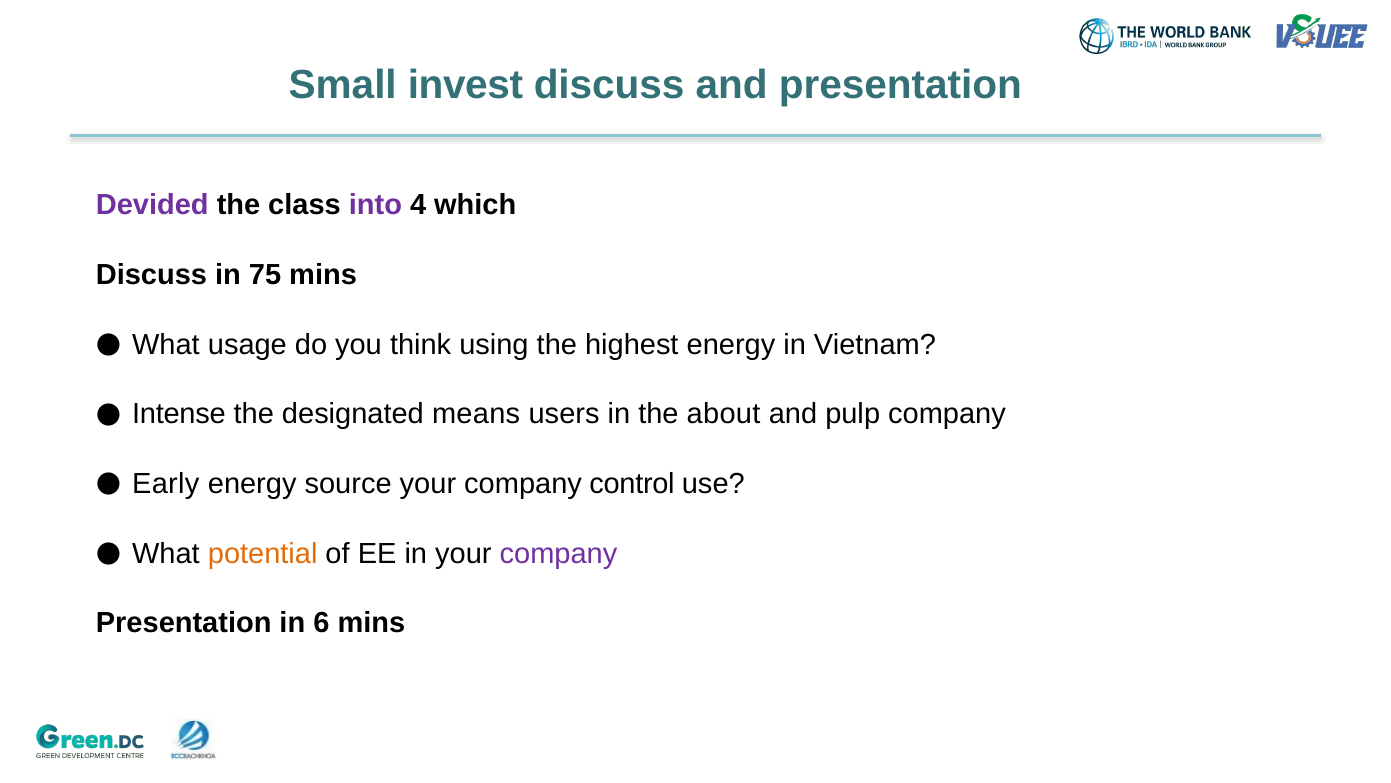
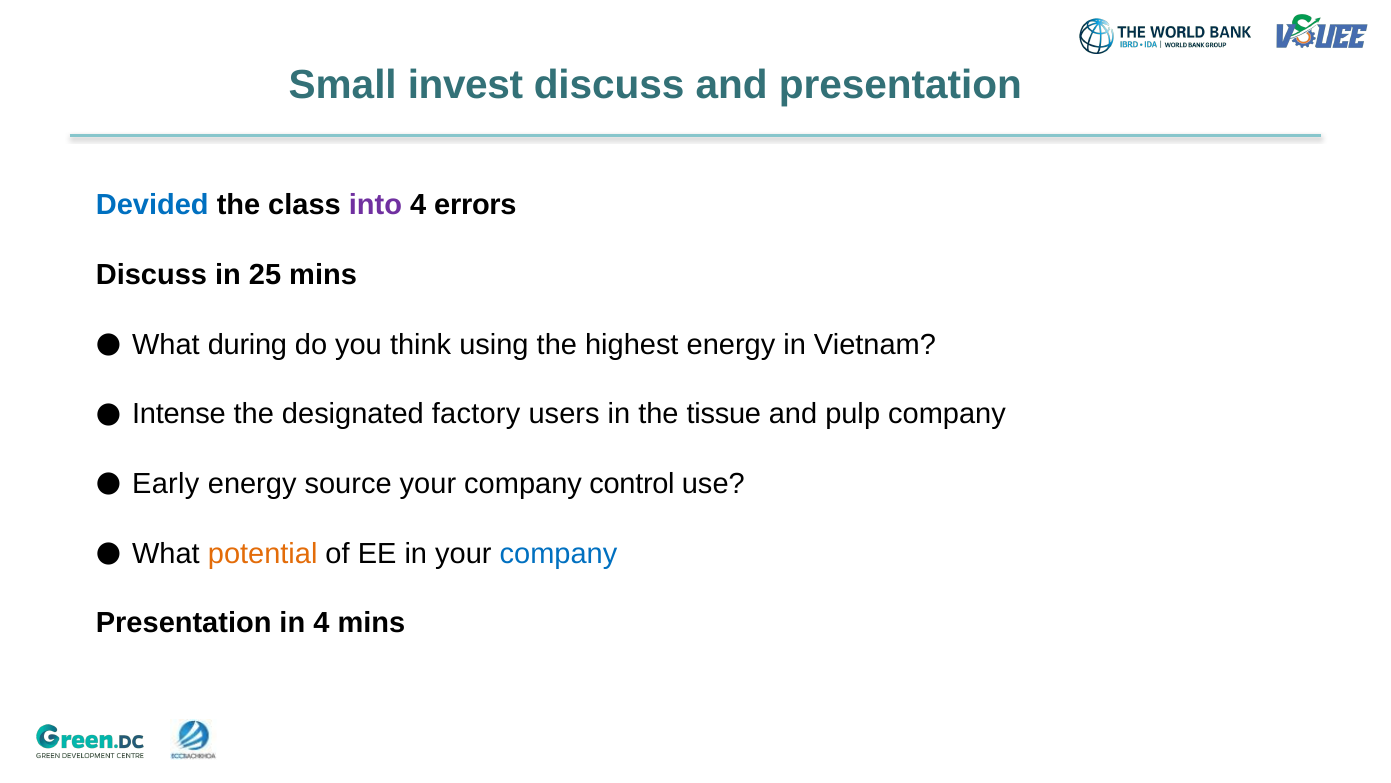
Devided colour: purple -> blue (152, 205)
which: which -> errors (475, 205)
75: 75 -> 25 (265, 275)
usage: usage -> during (248, 344)
means: means -> factory (476, 414)
about: about -> tissue (724, 414)
company colour: purple -> blue (559, 553)
in 6: 6 -> 4 (321, 623)
